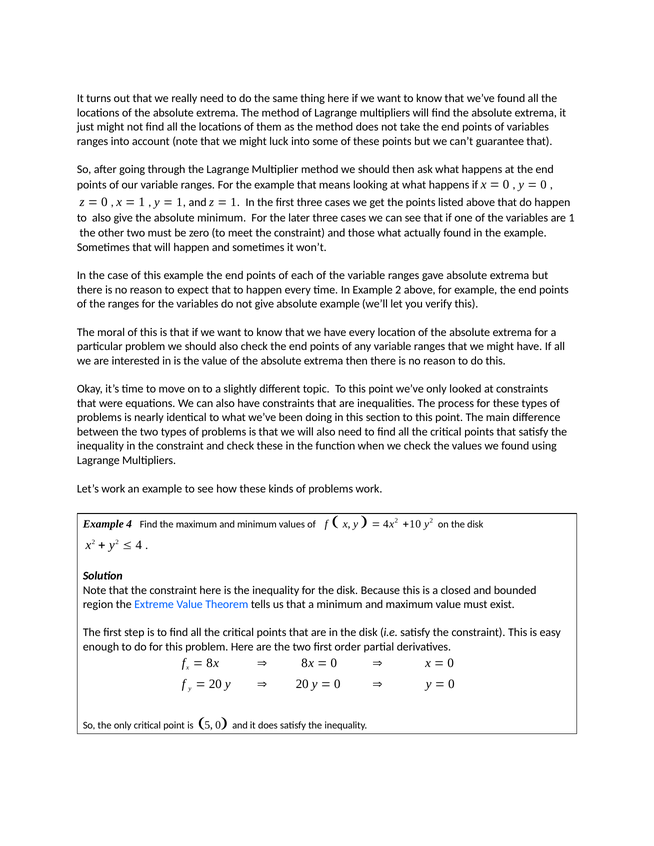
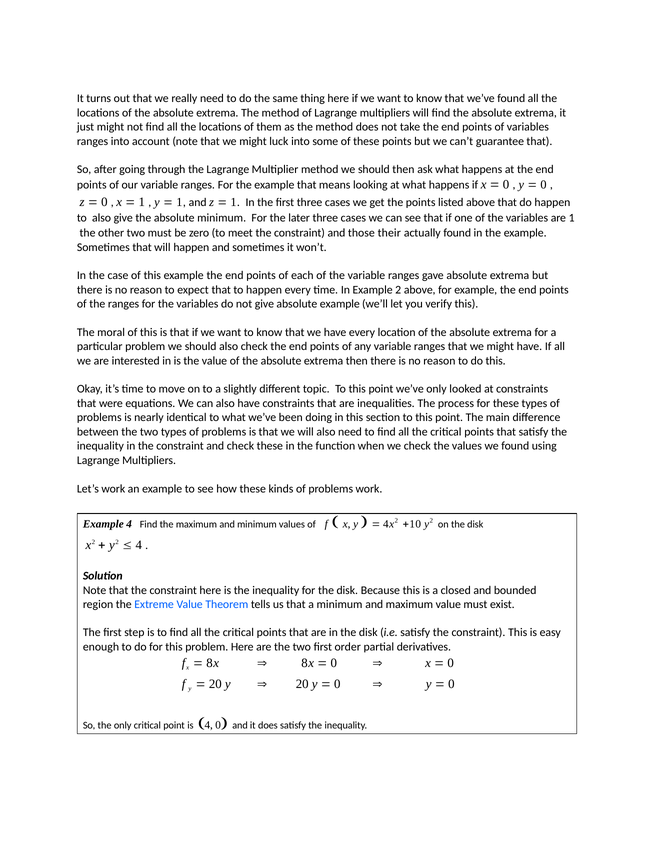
those what: what -> their (389, 233)
5: 5 -> 4 (209, 726)
